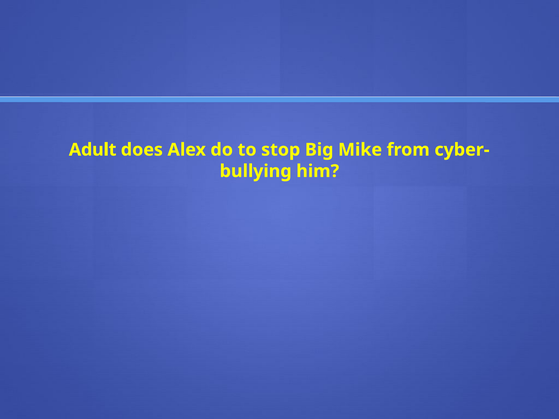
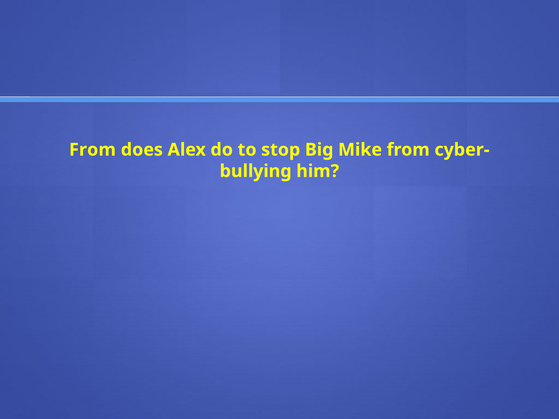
Adult: Adult -> From (92, 150)
